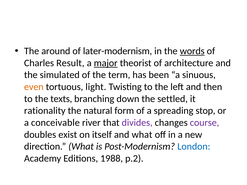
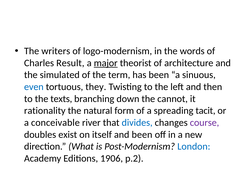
around: around -> writers (56, 51)
later-modernism: later-modernism -> logo-modernism (118, 51)
words underline: present -> none (192, 51)
even colour: orange -> blue (34, 87)
light: light -> they (96, 87)
settled: settled -> cannot (173, 99)
stop: stop -> tacit (205, 111)
divides colour: purple -> blue (137, 123)
and what: what -> been (142, 135)
1988: 1988 -> 1906 (112, 159)
